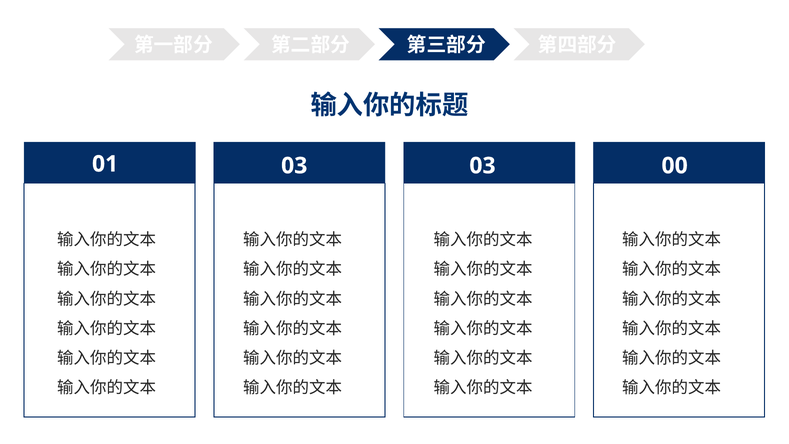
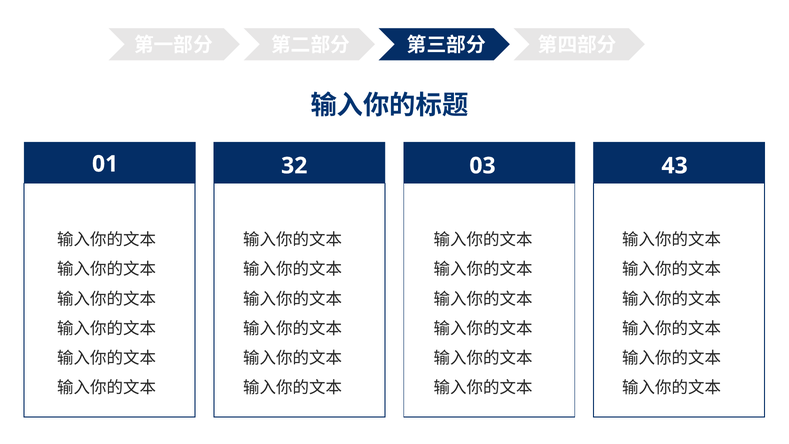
01 03: 03 -> 32 (294, 166)
00: 00 -> 43 (675, 166)
